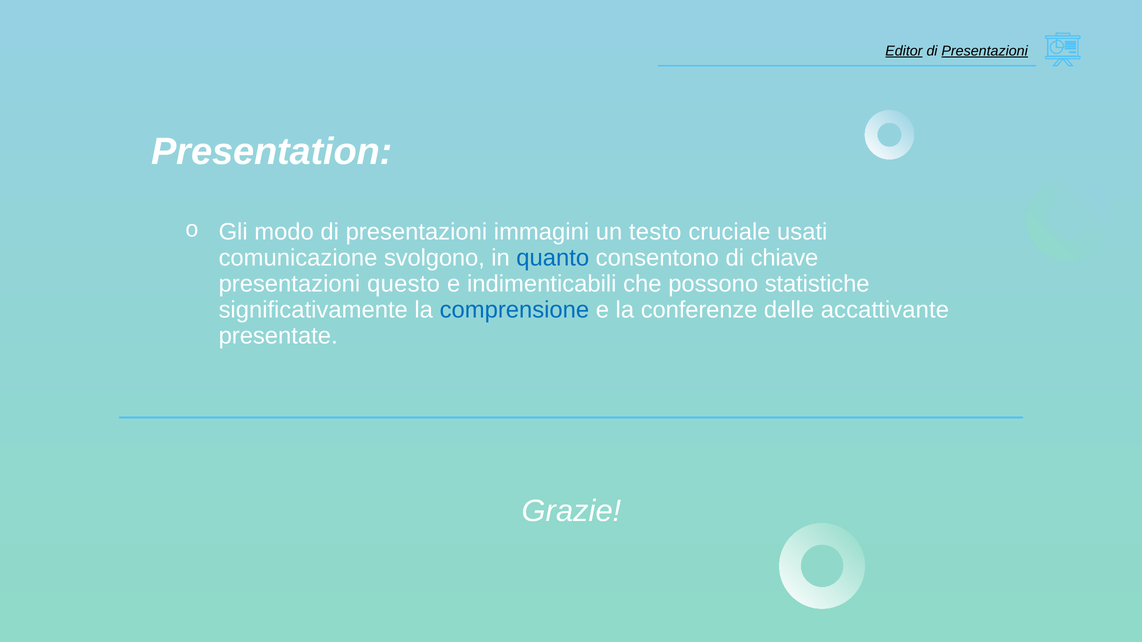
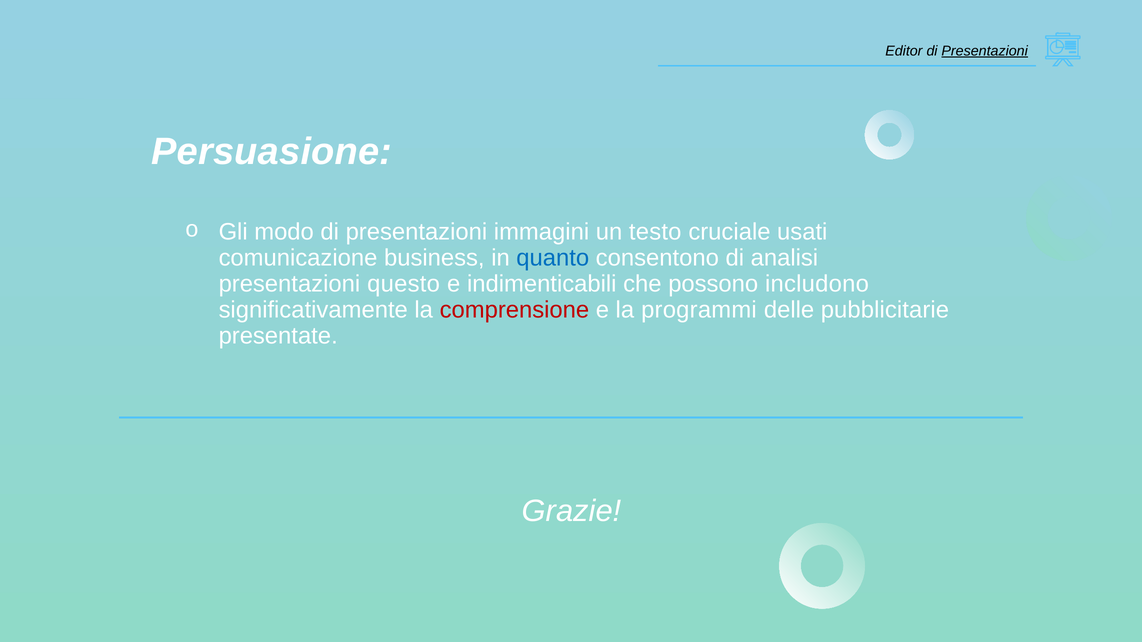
Editor underline: present -> none (904, 51)
Presentation: Presentation -> Persuasione (272, 152)
svolgono: svolgono -> business (434, 258)
chiave: chiave -> analisi (784, 258)
statistiche: statistiche -> includono (817, 284)
comprensione colour: blue -> red (514, 310)
conferenze: conferenze -> programmi (699, 310)
accattivante: accattivante -> pubblicitarie (885, 310)
